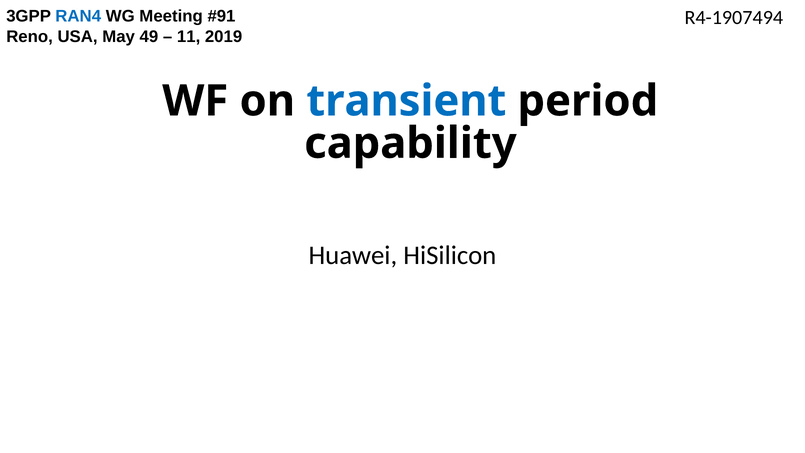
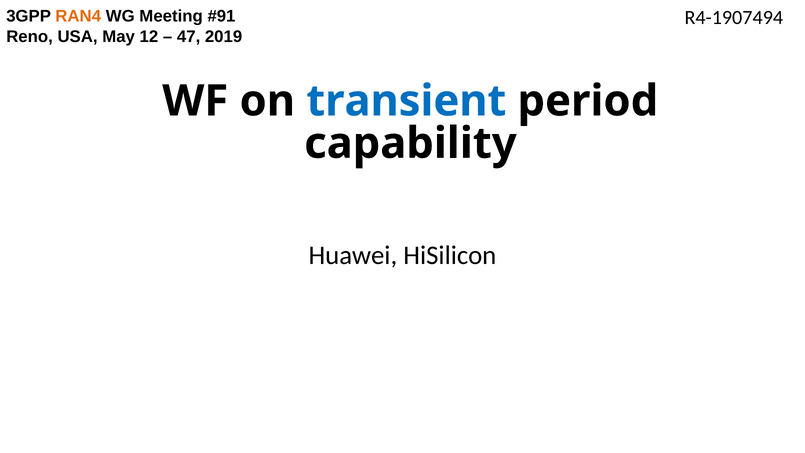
RAN4 colour: blue -> orange (78, 16)
49: 49 -> 12 (149, 37)
11: 11 -> 47 (189, 37)
